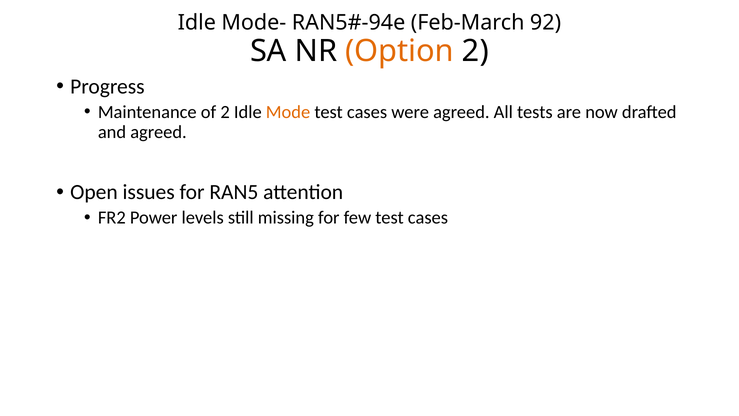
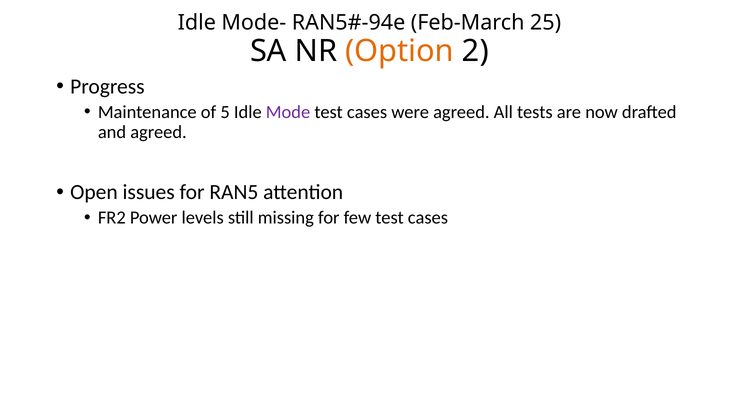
92: 92 -> 25 (546, 23)
of 2: 2 -> 5 (225, 112)
Mode colour: orange -> purple (288, 112)
